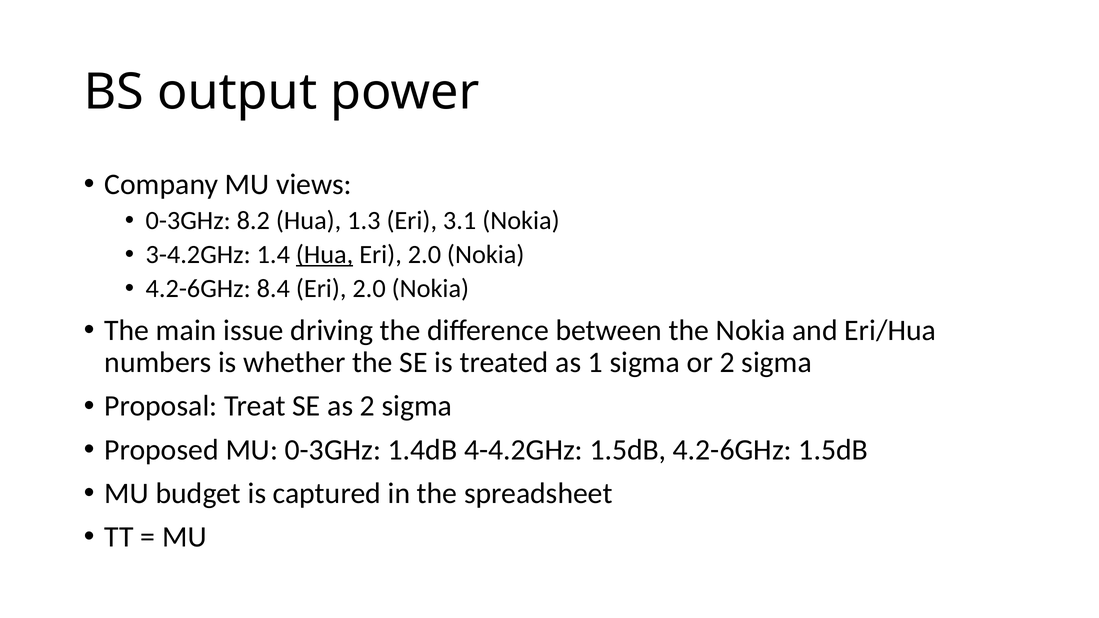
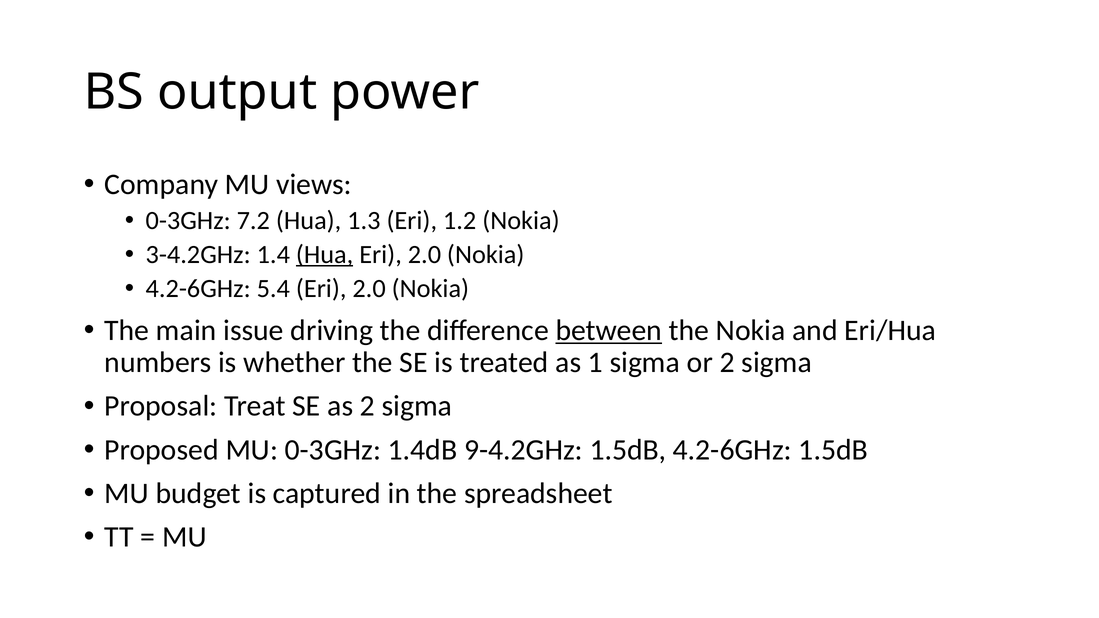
8.2: 8.2 -> 7.2 (253, 221)
3.1: 3.1 -> 1.2 (460, 221)
8.4: 8.4 -> 5.4 (273, 289)
between underline: none -> present (609, 331)
4-4.2GHz: 4-4.2GHz -> 9-4.2GHz (523, 450)
